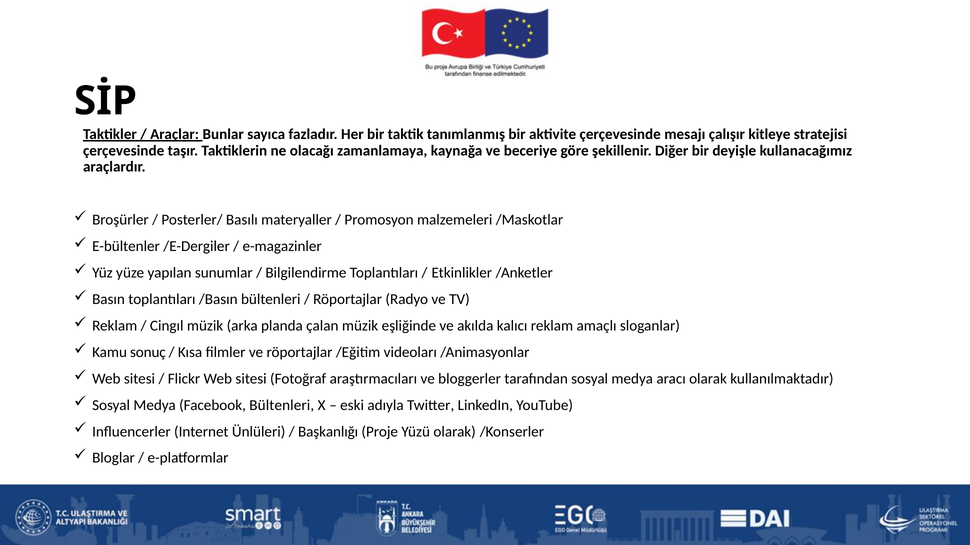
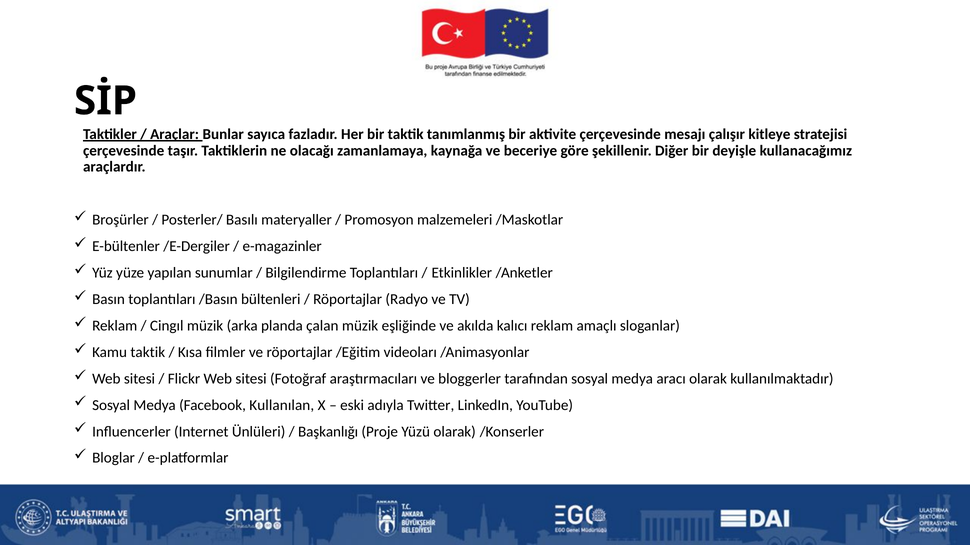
Kamu sonuç: sonuç -> taktik (148, 353)
Facebook Bültenleri: Bültenleri -> Kullanılan (282, 406)
